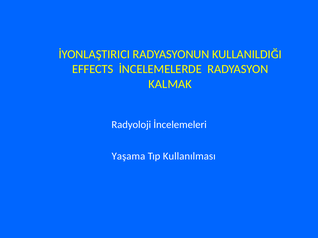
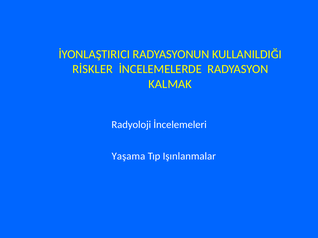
EFFECTS: EFFECTS -> RİSKLER (93, 69)
Kullanılması: Kullanılması -> Işınlanmalar (189, 157)
